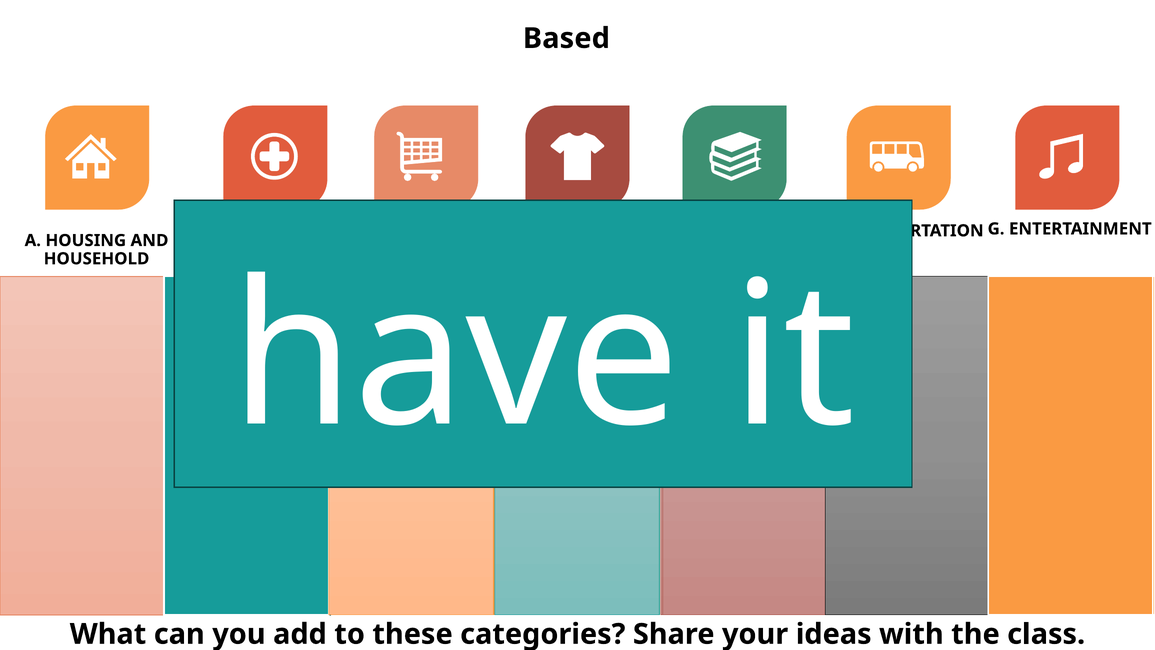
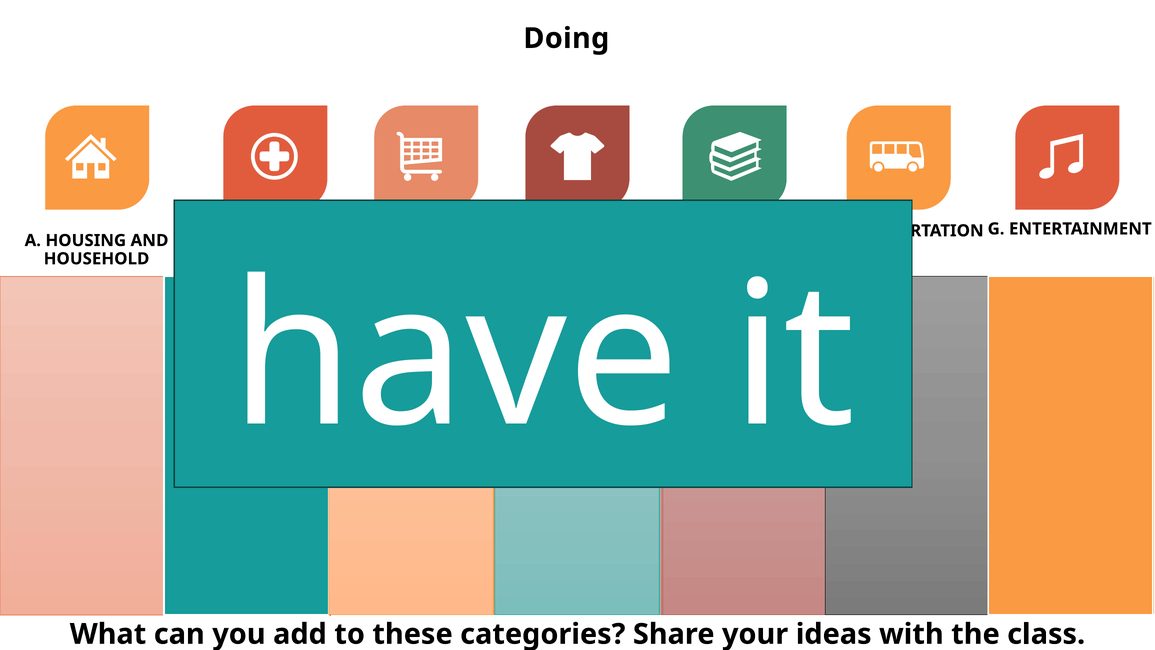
Based: Based -> Doing (566, 38)
